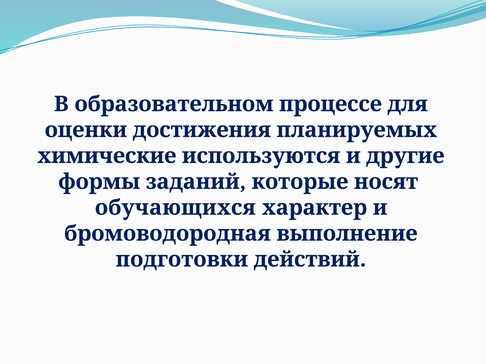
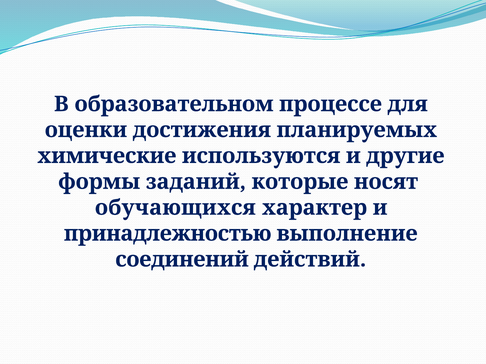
бромоводородная: бромоводородная -> принадлежностью (168, 234)
подготовки: подготовки -> соединений (182, 260)
